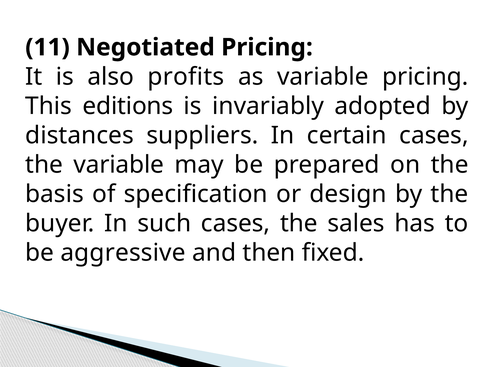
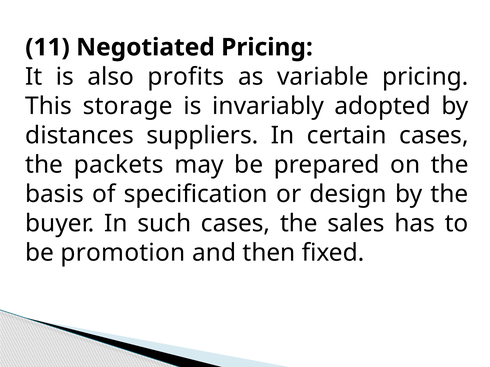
editions: editions -> storage (128, 106)
the variable: variable -> packets (119, 165)
aggressive: aggressive -> promotion (123, 253)
